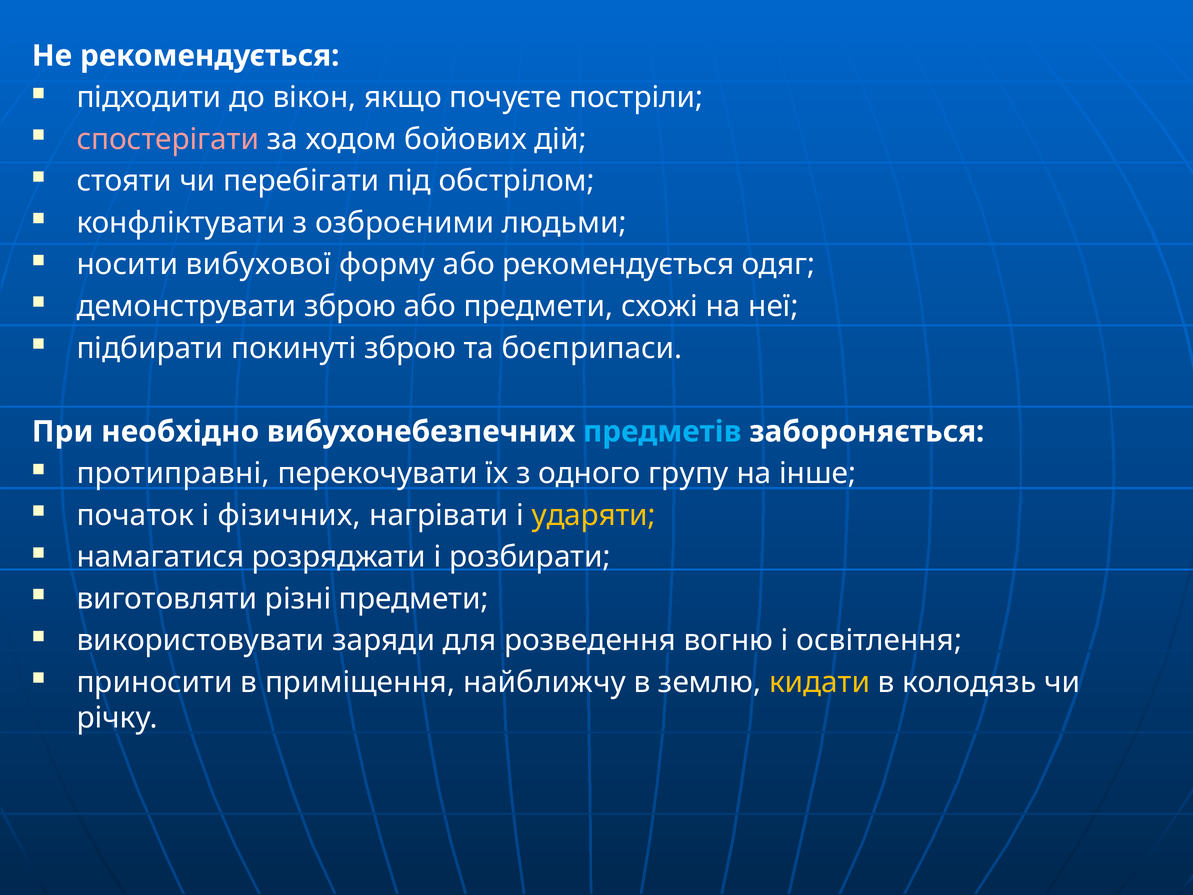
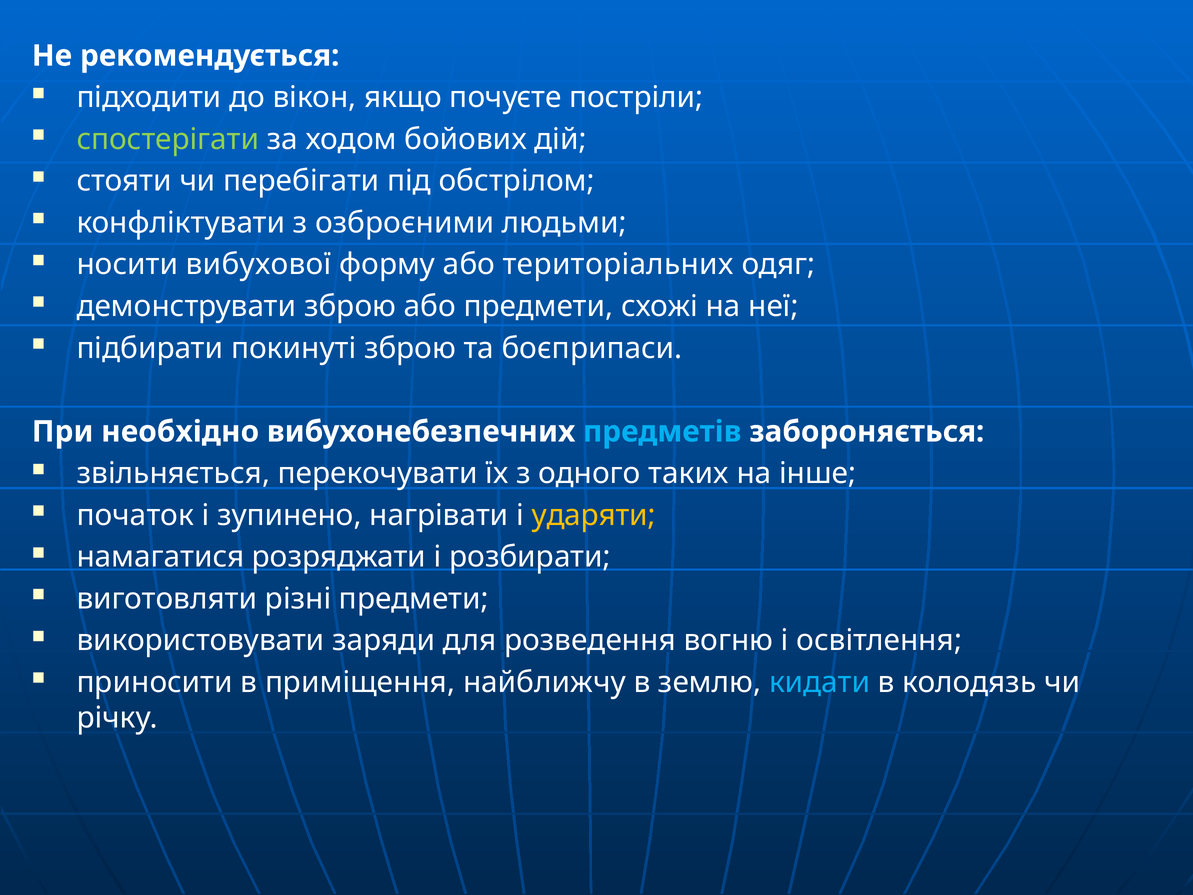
спостерігати colour: pink -> light green (168, 139)
або рекомендується: рекомендується -> територіальних (618, 265)
протиправні: протиправні -> звільняється (173, 473)
групу: групу -> таких (688, 473)
фізичних: фізичних -> зупинено (289, 515)
кидати colour: yellow -> light blue (820, 682)
